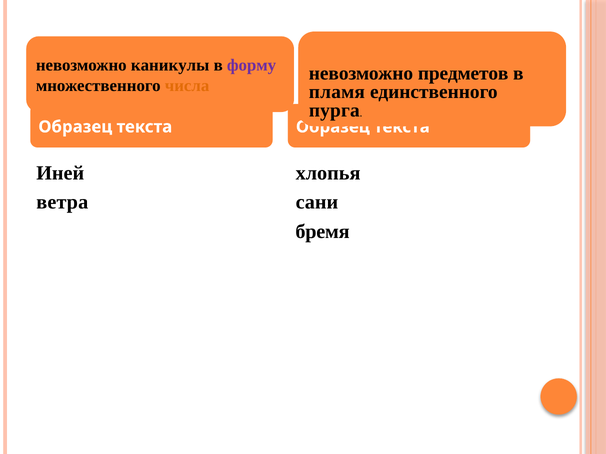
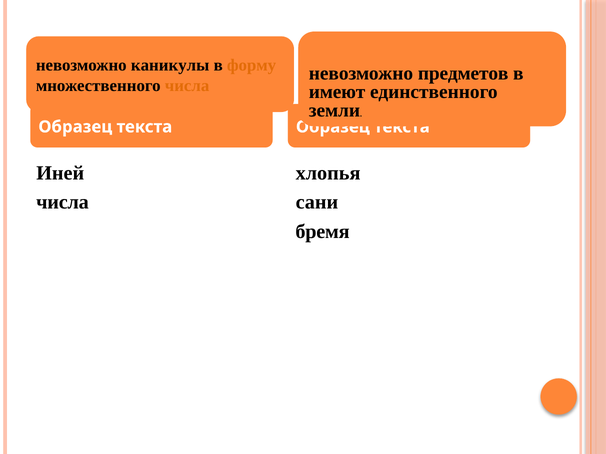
форму colour: purple -> orange (252, 65)
пламя: пламя -> имеют (337, 92)
пурга: пурга -> земли (334, 111)
ветра: ветра -> числа (62, 202)
